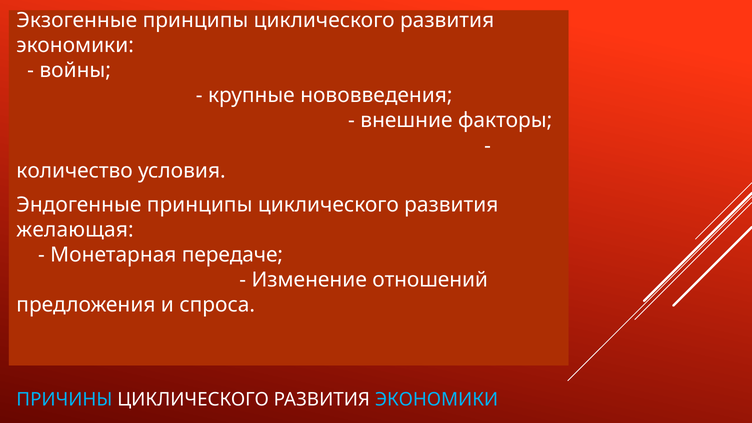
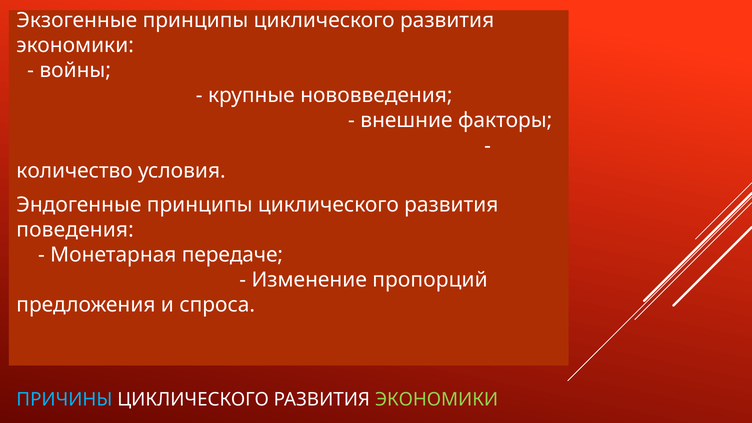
желающая: желающая -> поведения (75, 230)
отношений: отношений -> пропорций (430, 280)
ЭКОНОМИКИ colour: light blue -> light green (437, 400)
